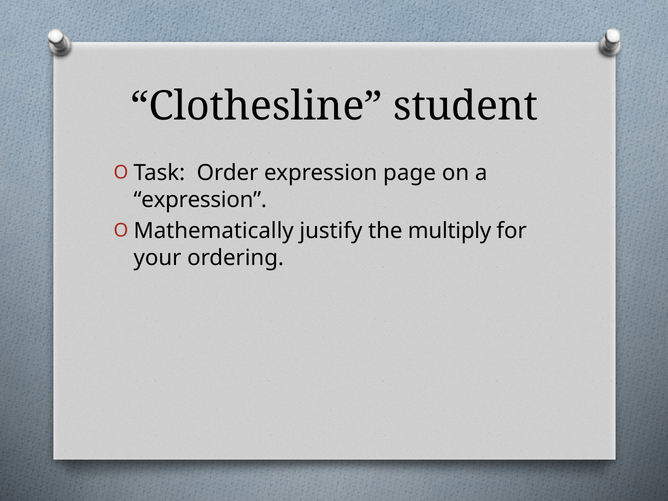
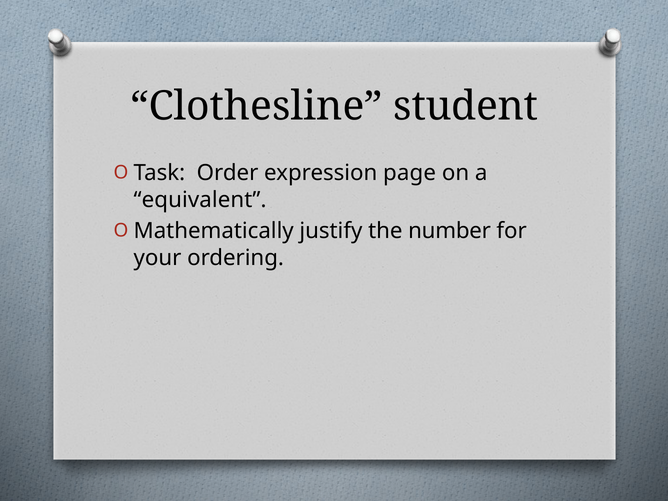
expression: expression -> equivalent (200, 200)
multiply: multiply -> number (450, 231)
